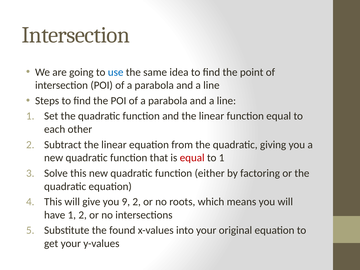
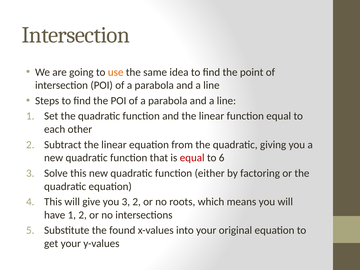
use colour: blue -> orange (116, 72)
to 1: 1 -> 6 (222, 158)
you 9: 9 -> 3 (126, 202)
